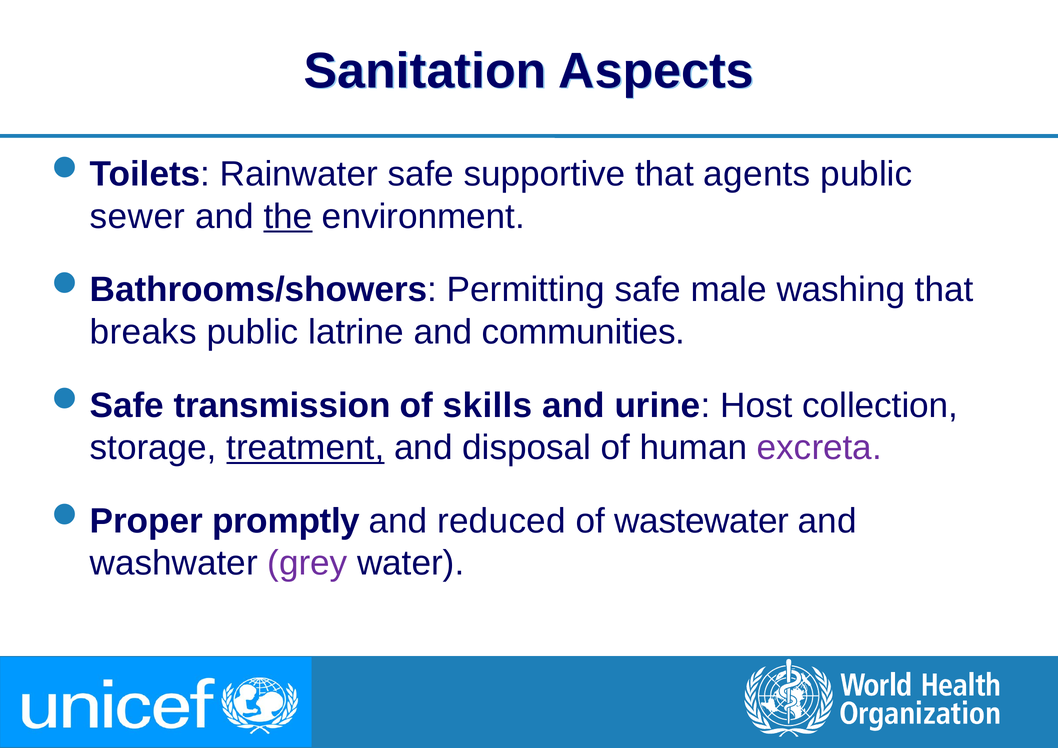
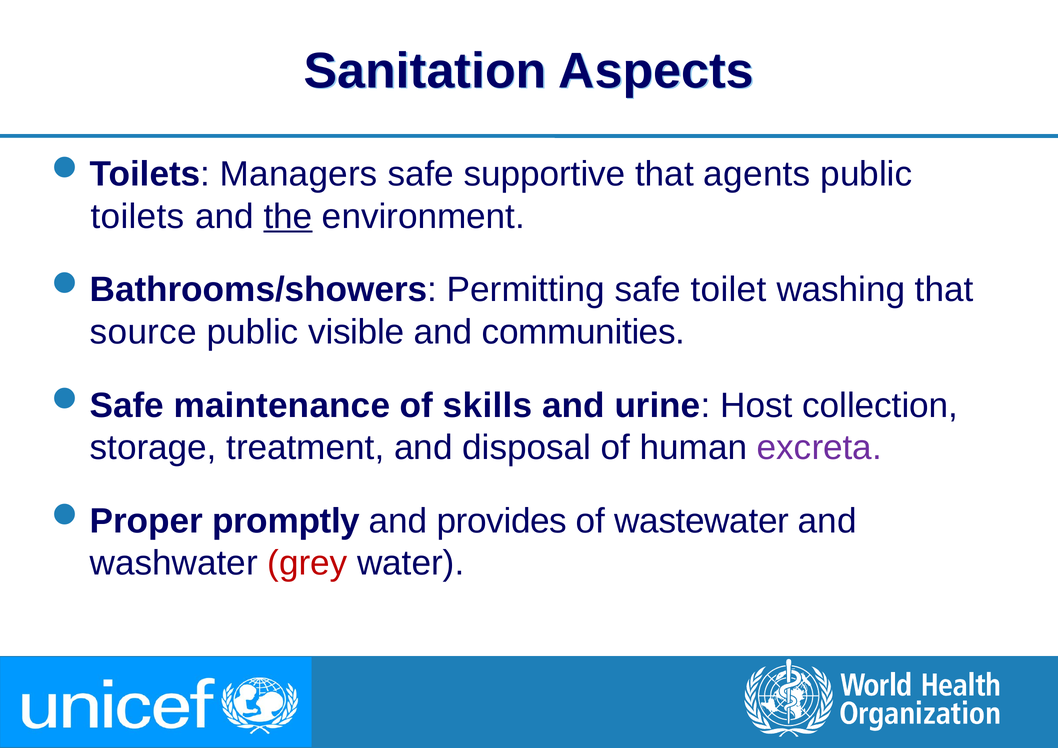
Rainwater: Rainwater -> Managers (299, 174)
sewer: sewer -> toilets (138, 216)
male: male -> toilet (729, 290)
breaks: breaks -> source (143, 332)
latrine: latrine -> visible (356, 332)
transmission: transmission -> maintenance (282, 406)
treatment underline: present -> none (305, 448)
reduced: reduced -> provides (502, 521)
grey colour: purple -> red (307, 563)
